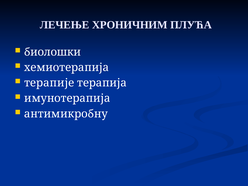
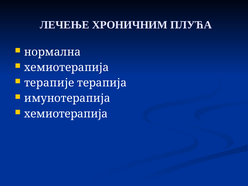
биолошки: биолошки -> нормална (53, 52)
антимикробну: антимикробну -> хемиотерапија (66, 114)
